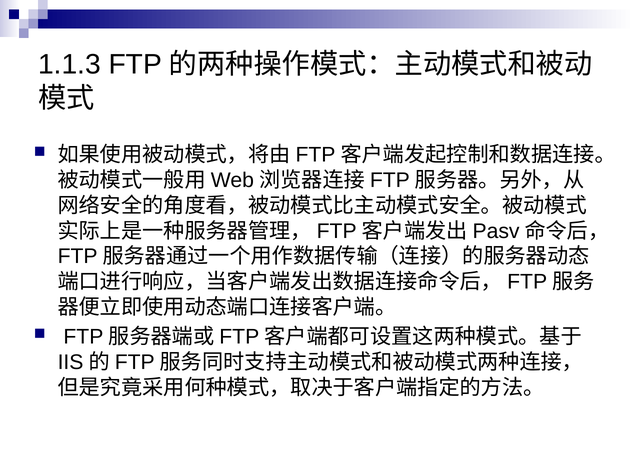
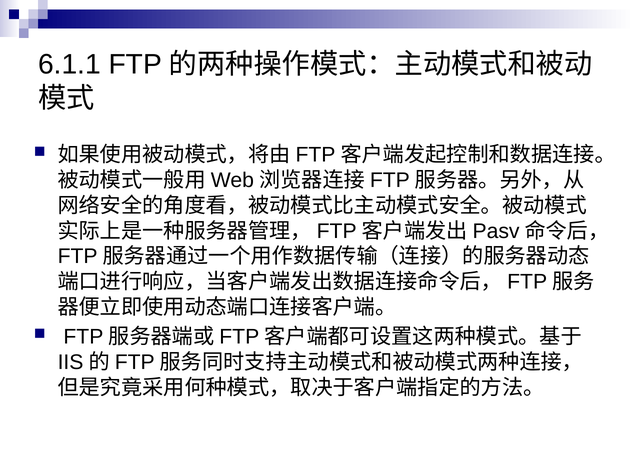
1.1.3: 1.1.3 -> 6.1.1 (69, 64)
